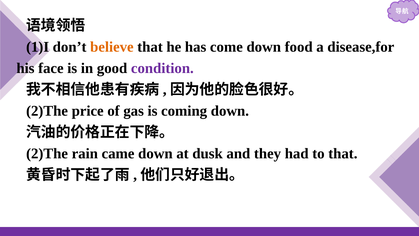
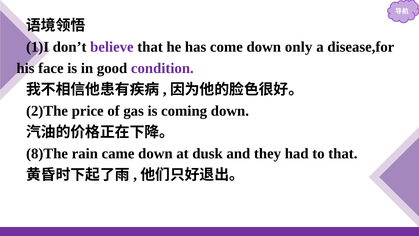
believe colour: orange -> purple (112, 47)
food: food -> only (299, 47)
2)The: 2)The -> 8)The (47, 153)
